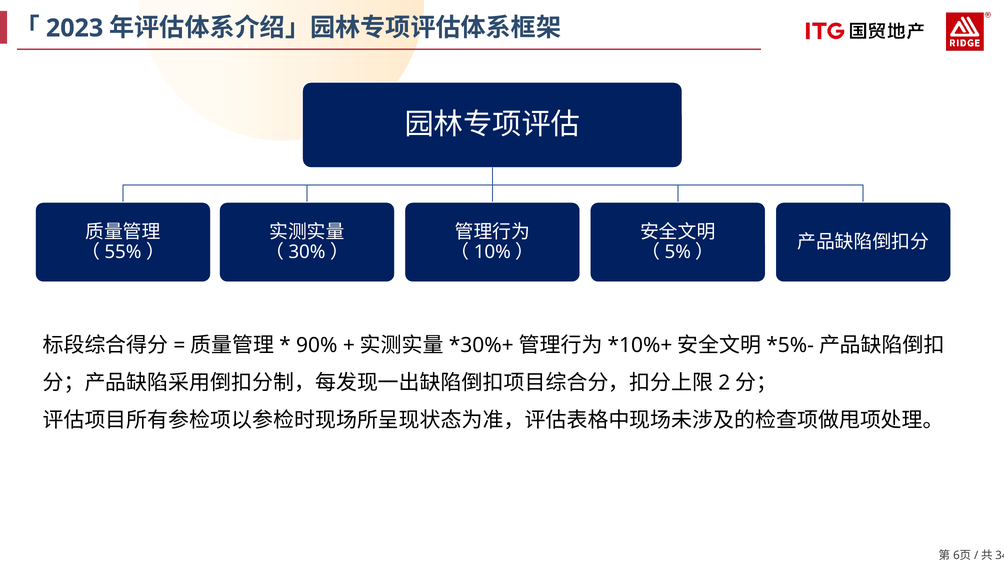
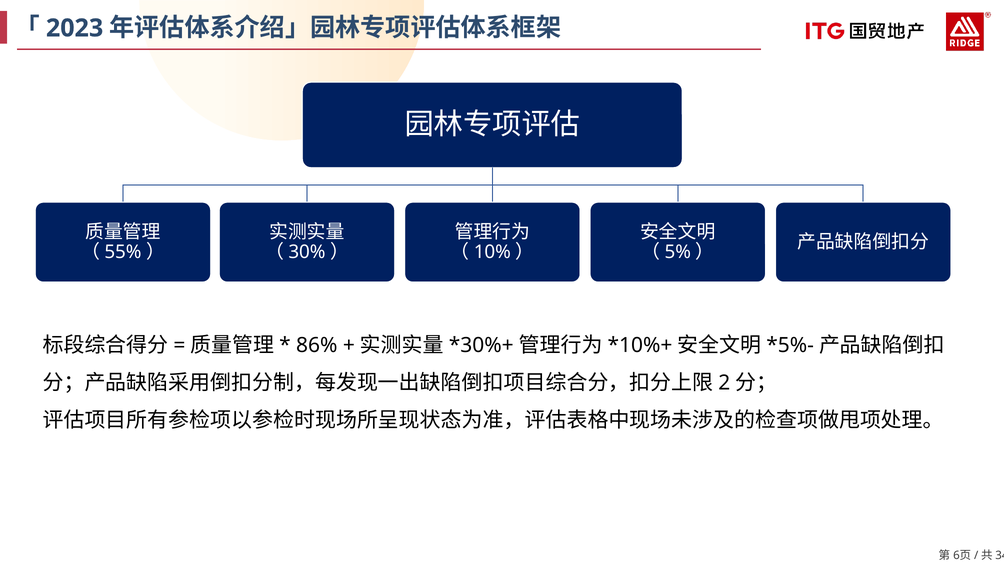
90%: 90% -> 86% (317, 345)
